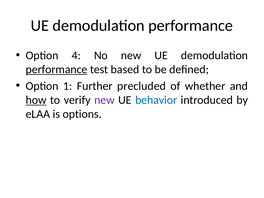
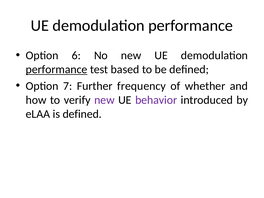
4: 4 -> 6 (76, 55)
1: 1 -> 7 (68, 86)
precluded: precluded -> frequency (142, 86)
how underline: present -> none (36, 100)
behavior colour: blue -> purple (156, 100)
is options: options -> defined (82, 114)
